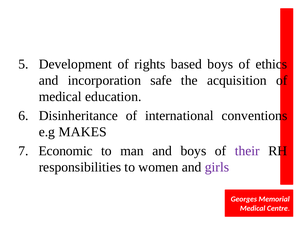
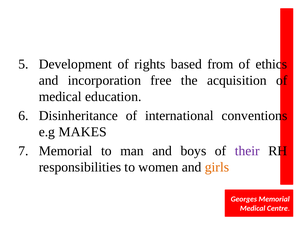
based boys: boys -> from (220, 64)
safe: safe -> free (161, 81)
Economic: Economic -> Memorial (66, 151)
girls colour: purple -> orange (217, 168)
